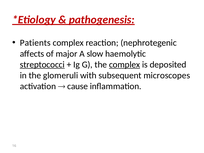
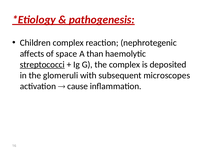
Patients: Patients -> Children (35, 43)
major: major -> space (66, 54)
slow: slow -> than (95, 54)
complex underline: present -> none (125, 65)
